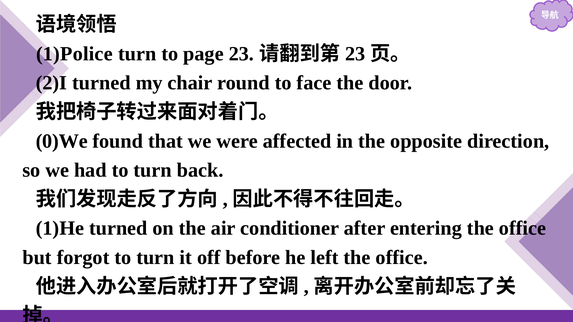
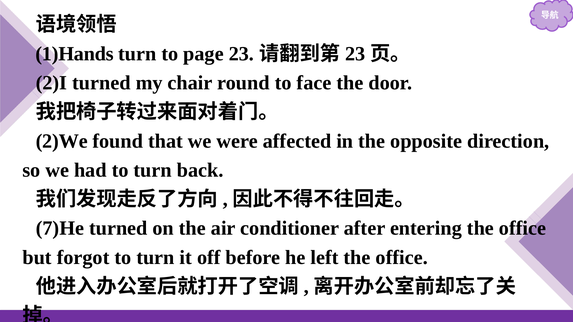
1)Police: 1)Police -> 1)Hands (75, 54)
0)We: 0)We -> 2)We (62, 141)
1)He: 1)He -> 7)He (60, 228)
